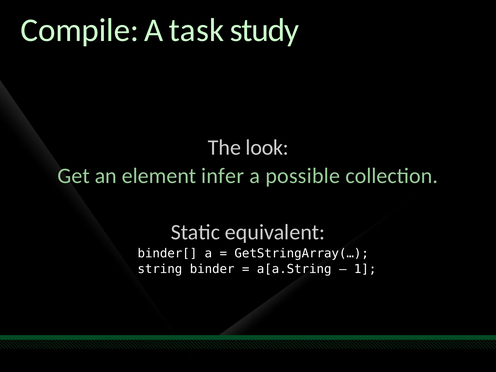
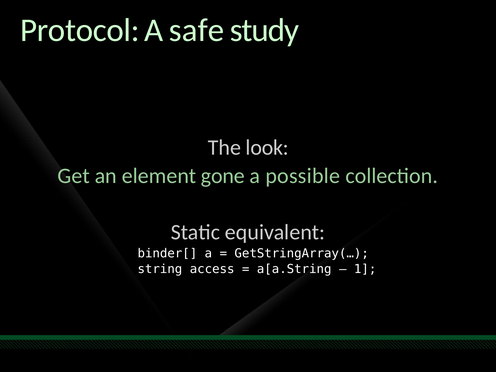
Compile: Compile -> Protocol (80, 30)
task: task -> safe (197, 30)
infer: infer -> gone (223, 176)
binder: binder -> access (212, 269)
